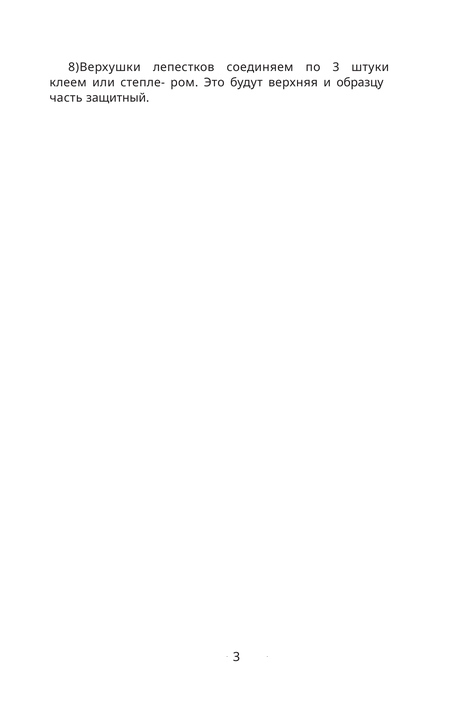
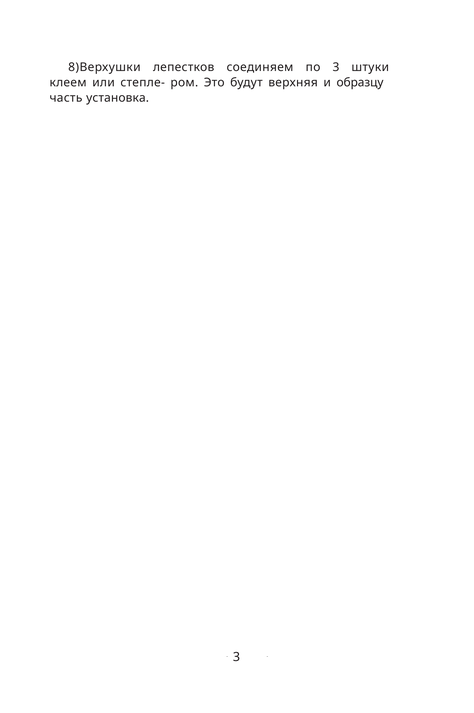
защитный: защитный -> установка (118, 98)
